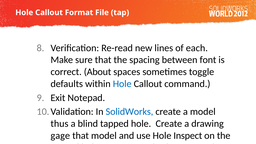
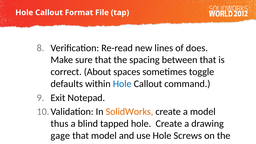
each: each -> does (197, 48)
between font: font -> that (208, 60)
SolidWorks colour: blue -> orange (129, 112)
Inspect: Inspect -> Screws (188, 136)
